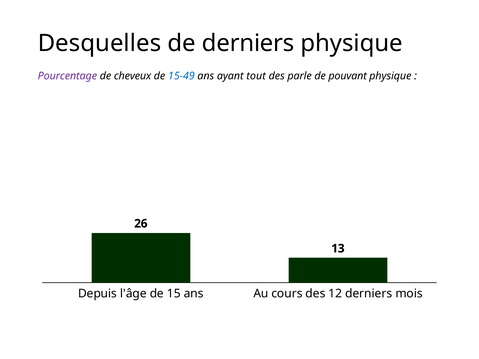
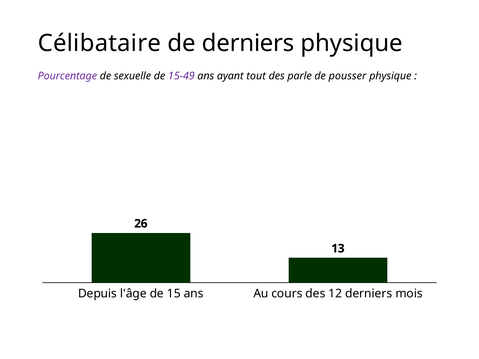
Desquelles: Desquelles -> Célibataire (99, 43)
cheveux: cheveux -> sexuelle (133, 76)
15-49 colour: blue -> purple (181, 76)
pouvant: pouvant -> pousser (348, 76)
